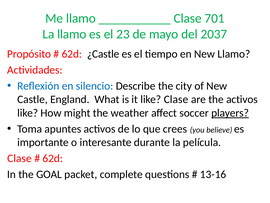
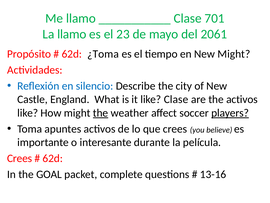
2037: 2037 -> 2061 (214, 34)
¿Castle: ¿Castle -> ¿Toma (103, 54)
New Llamo: Llamo -> Might (234, 54)
the underline: none -> present (101, 113)
Clase: Clase -> Crees (20, 158)
